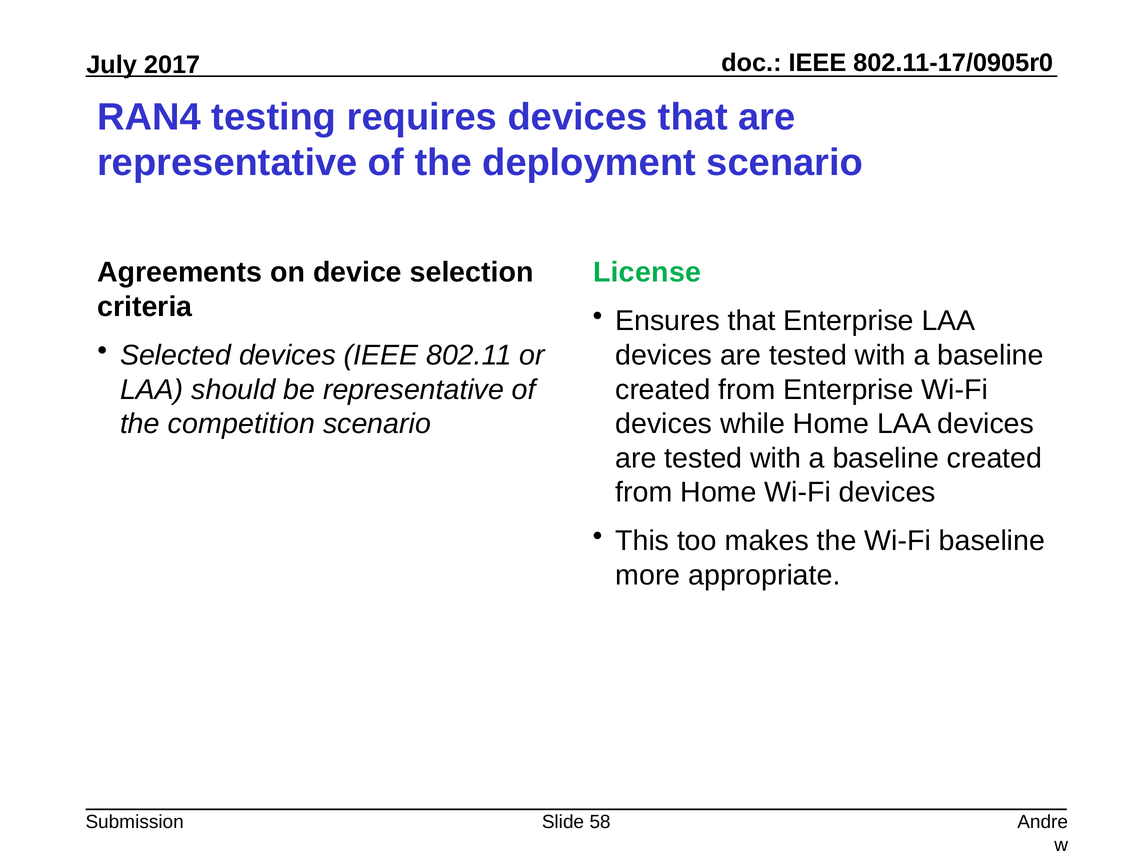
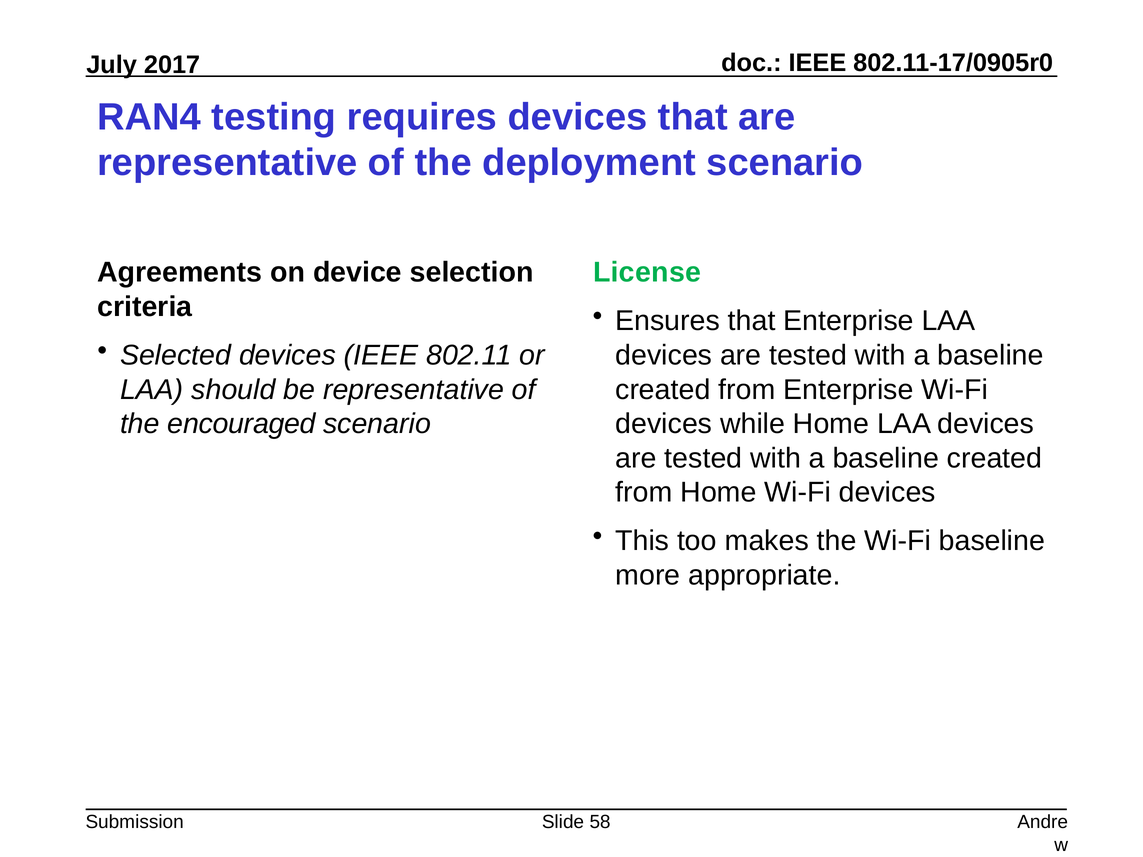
competition: competition -> encouraged (242, 424)
